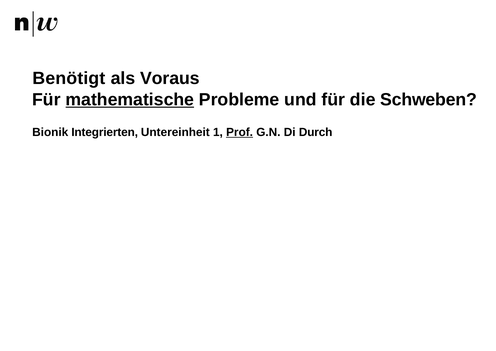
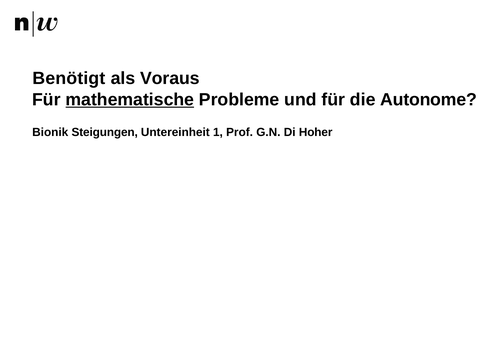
Schweben: Schweben -> Autonome (429, 100)
Integrierten: Integrierten -> Steigungen (105, 132)
Prof underline: present -> none (240, 132)
Durch: Durch -> Hoher (316, 132)
